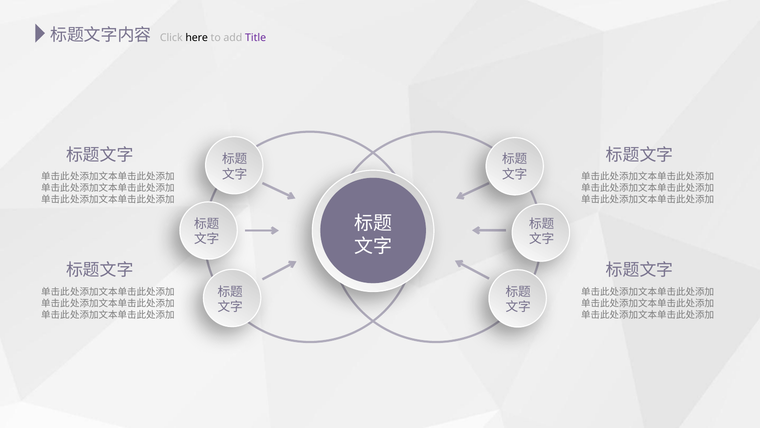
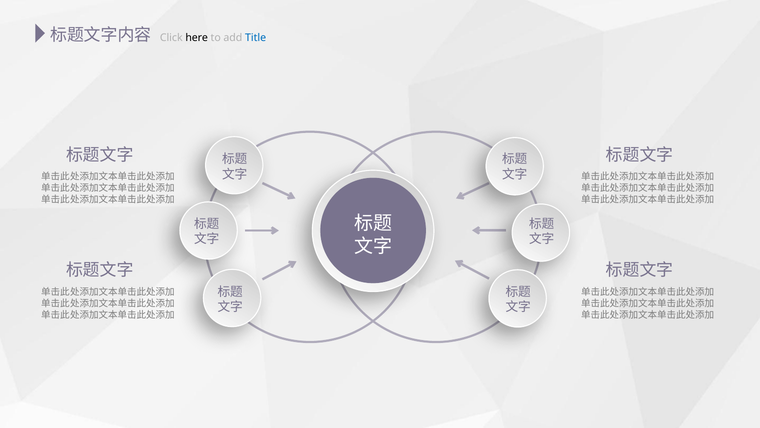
Title colour: purple -> blue (256, 38)
